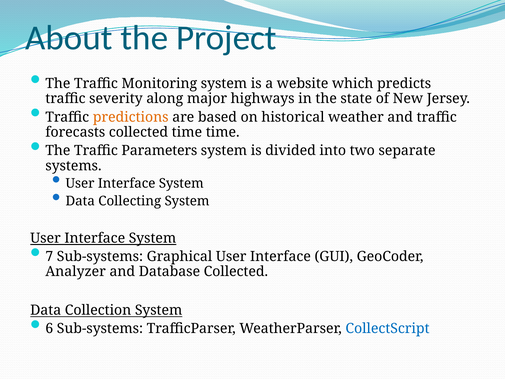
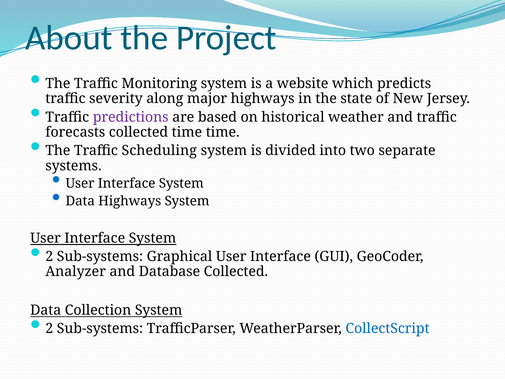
predictions colour: orange -> purple (131, 117)
Parameters: Parameters -> Scheduling (159, 151)
Data Collecting: Collecting -> Highways (130, 201)
7: 7 -> 2 (49, 256)
6: 6 -> 2 (49, 328)
